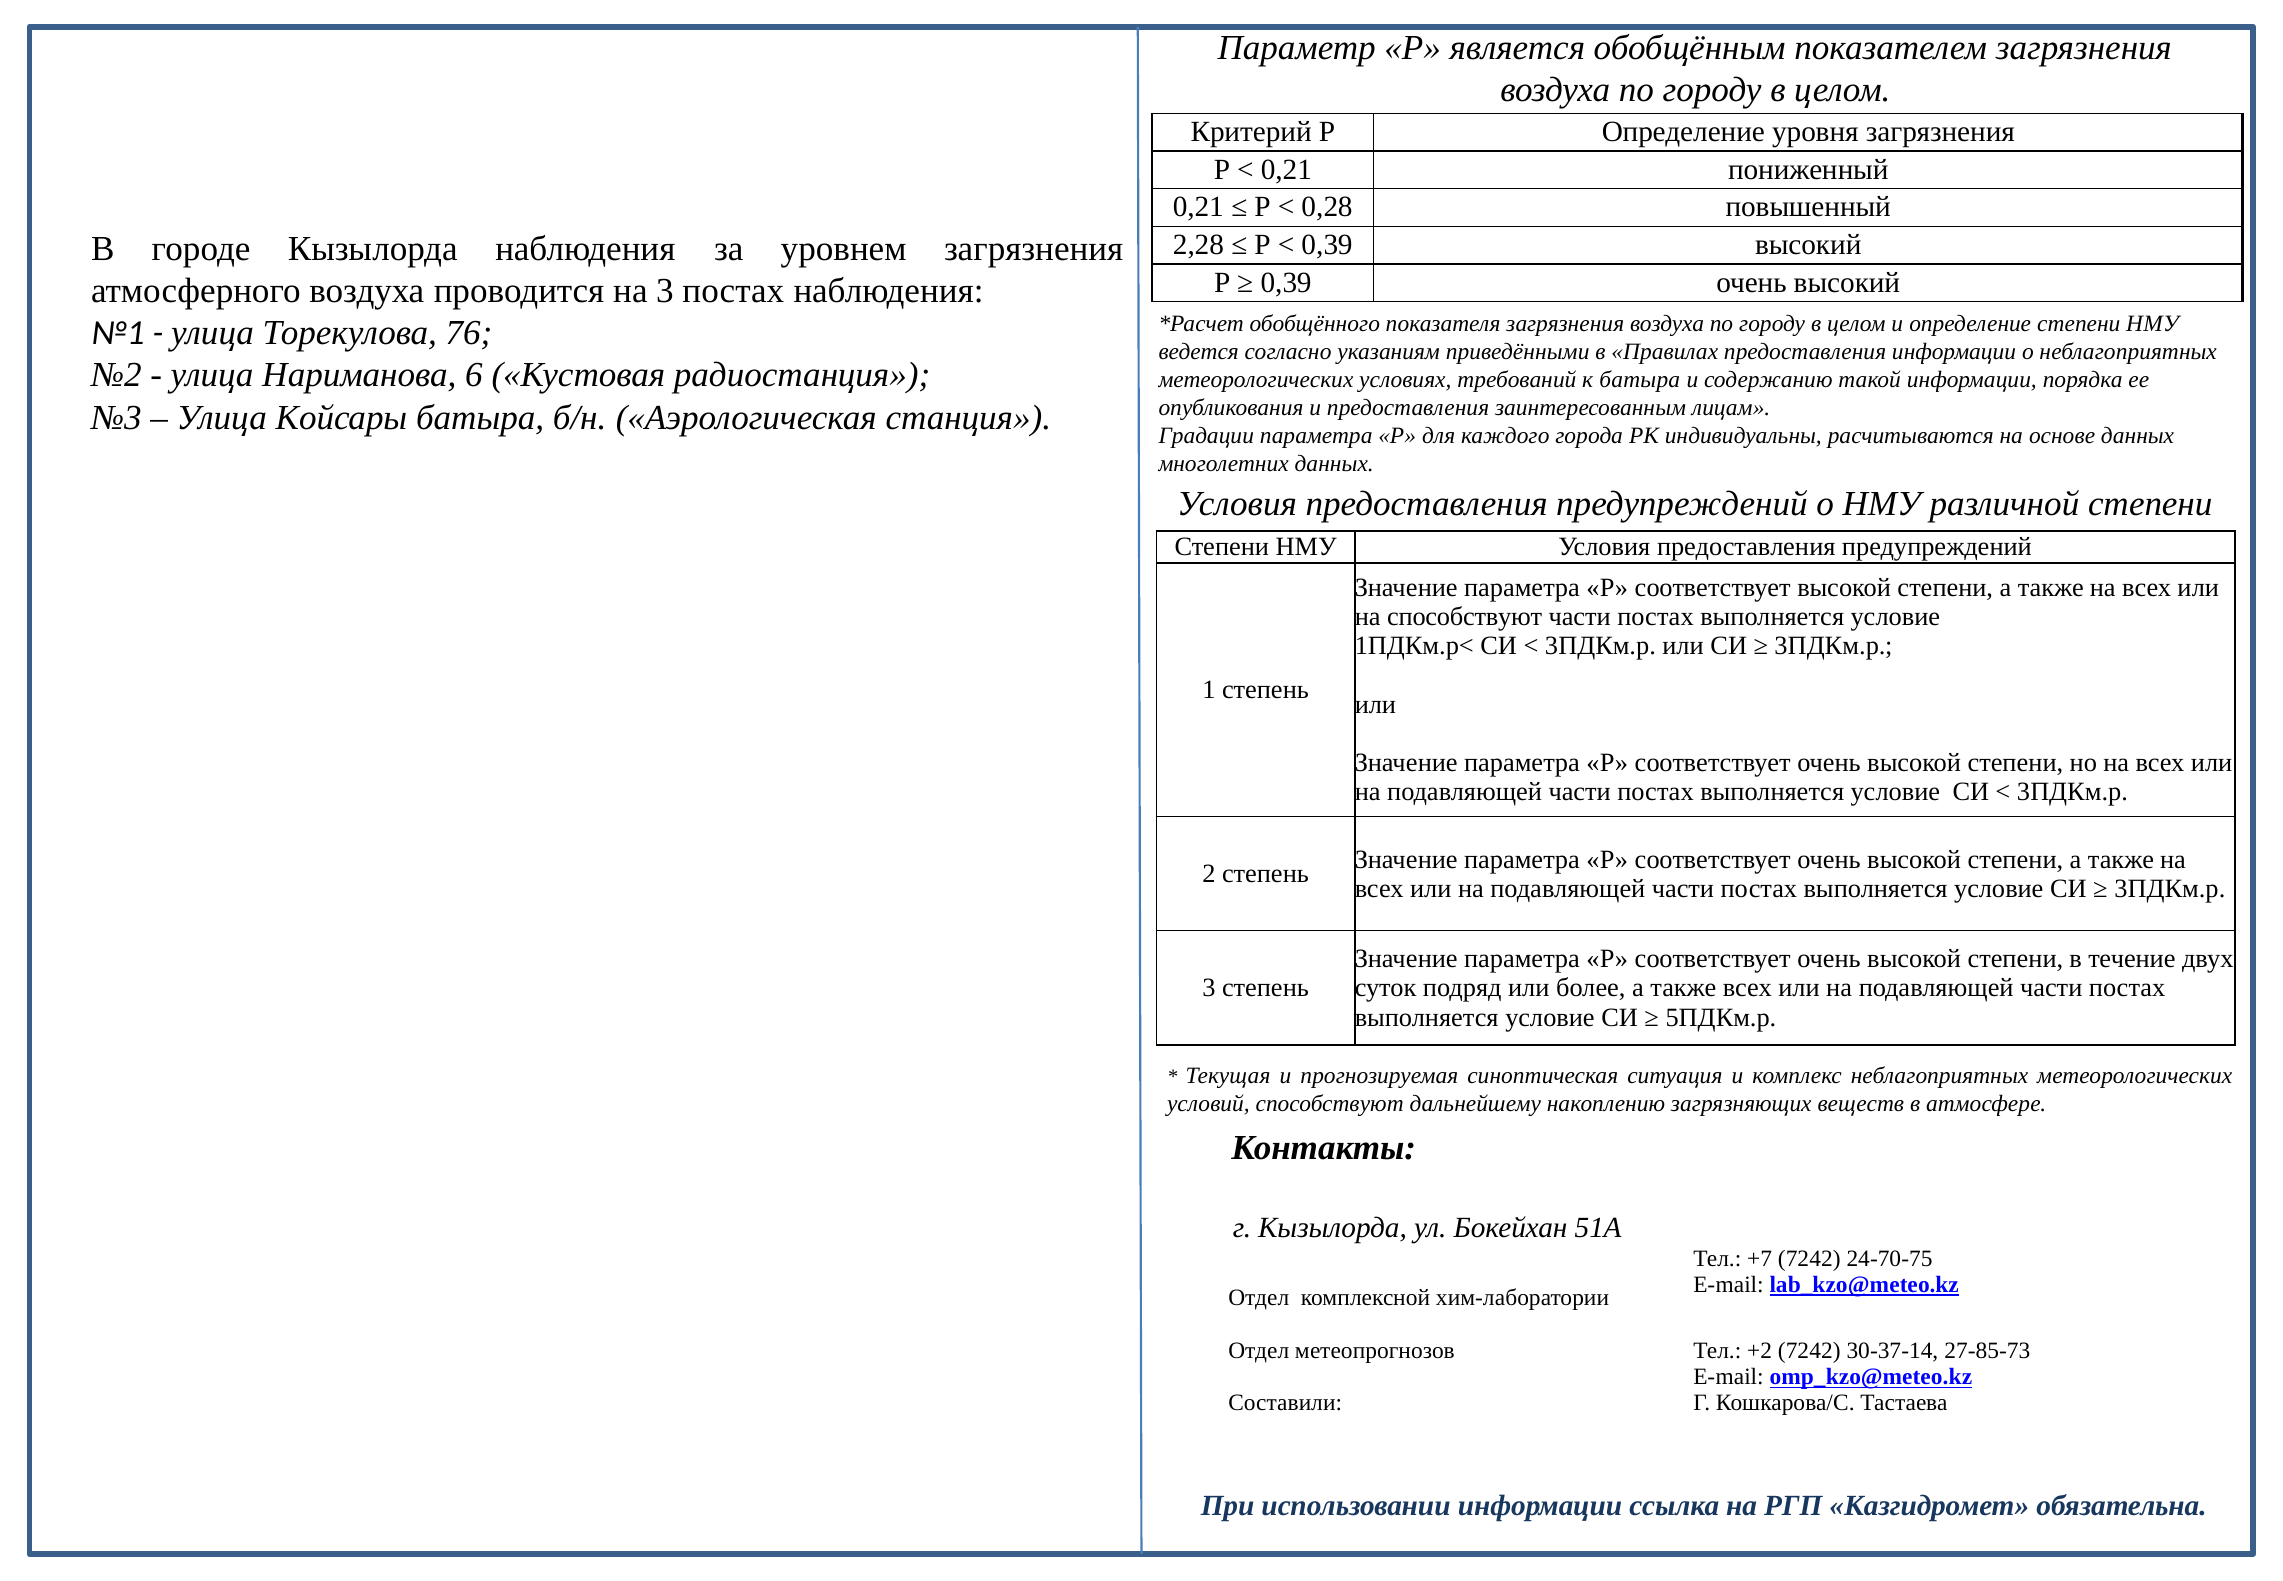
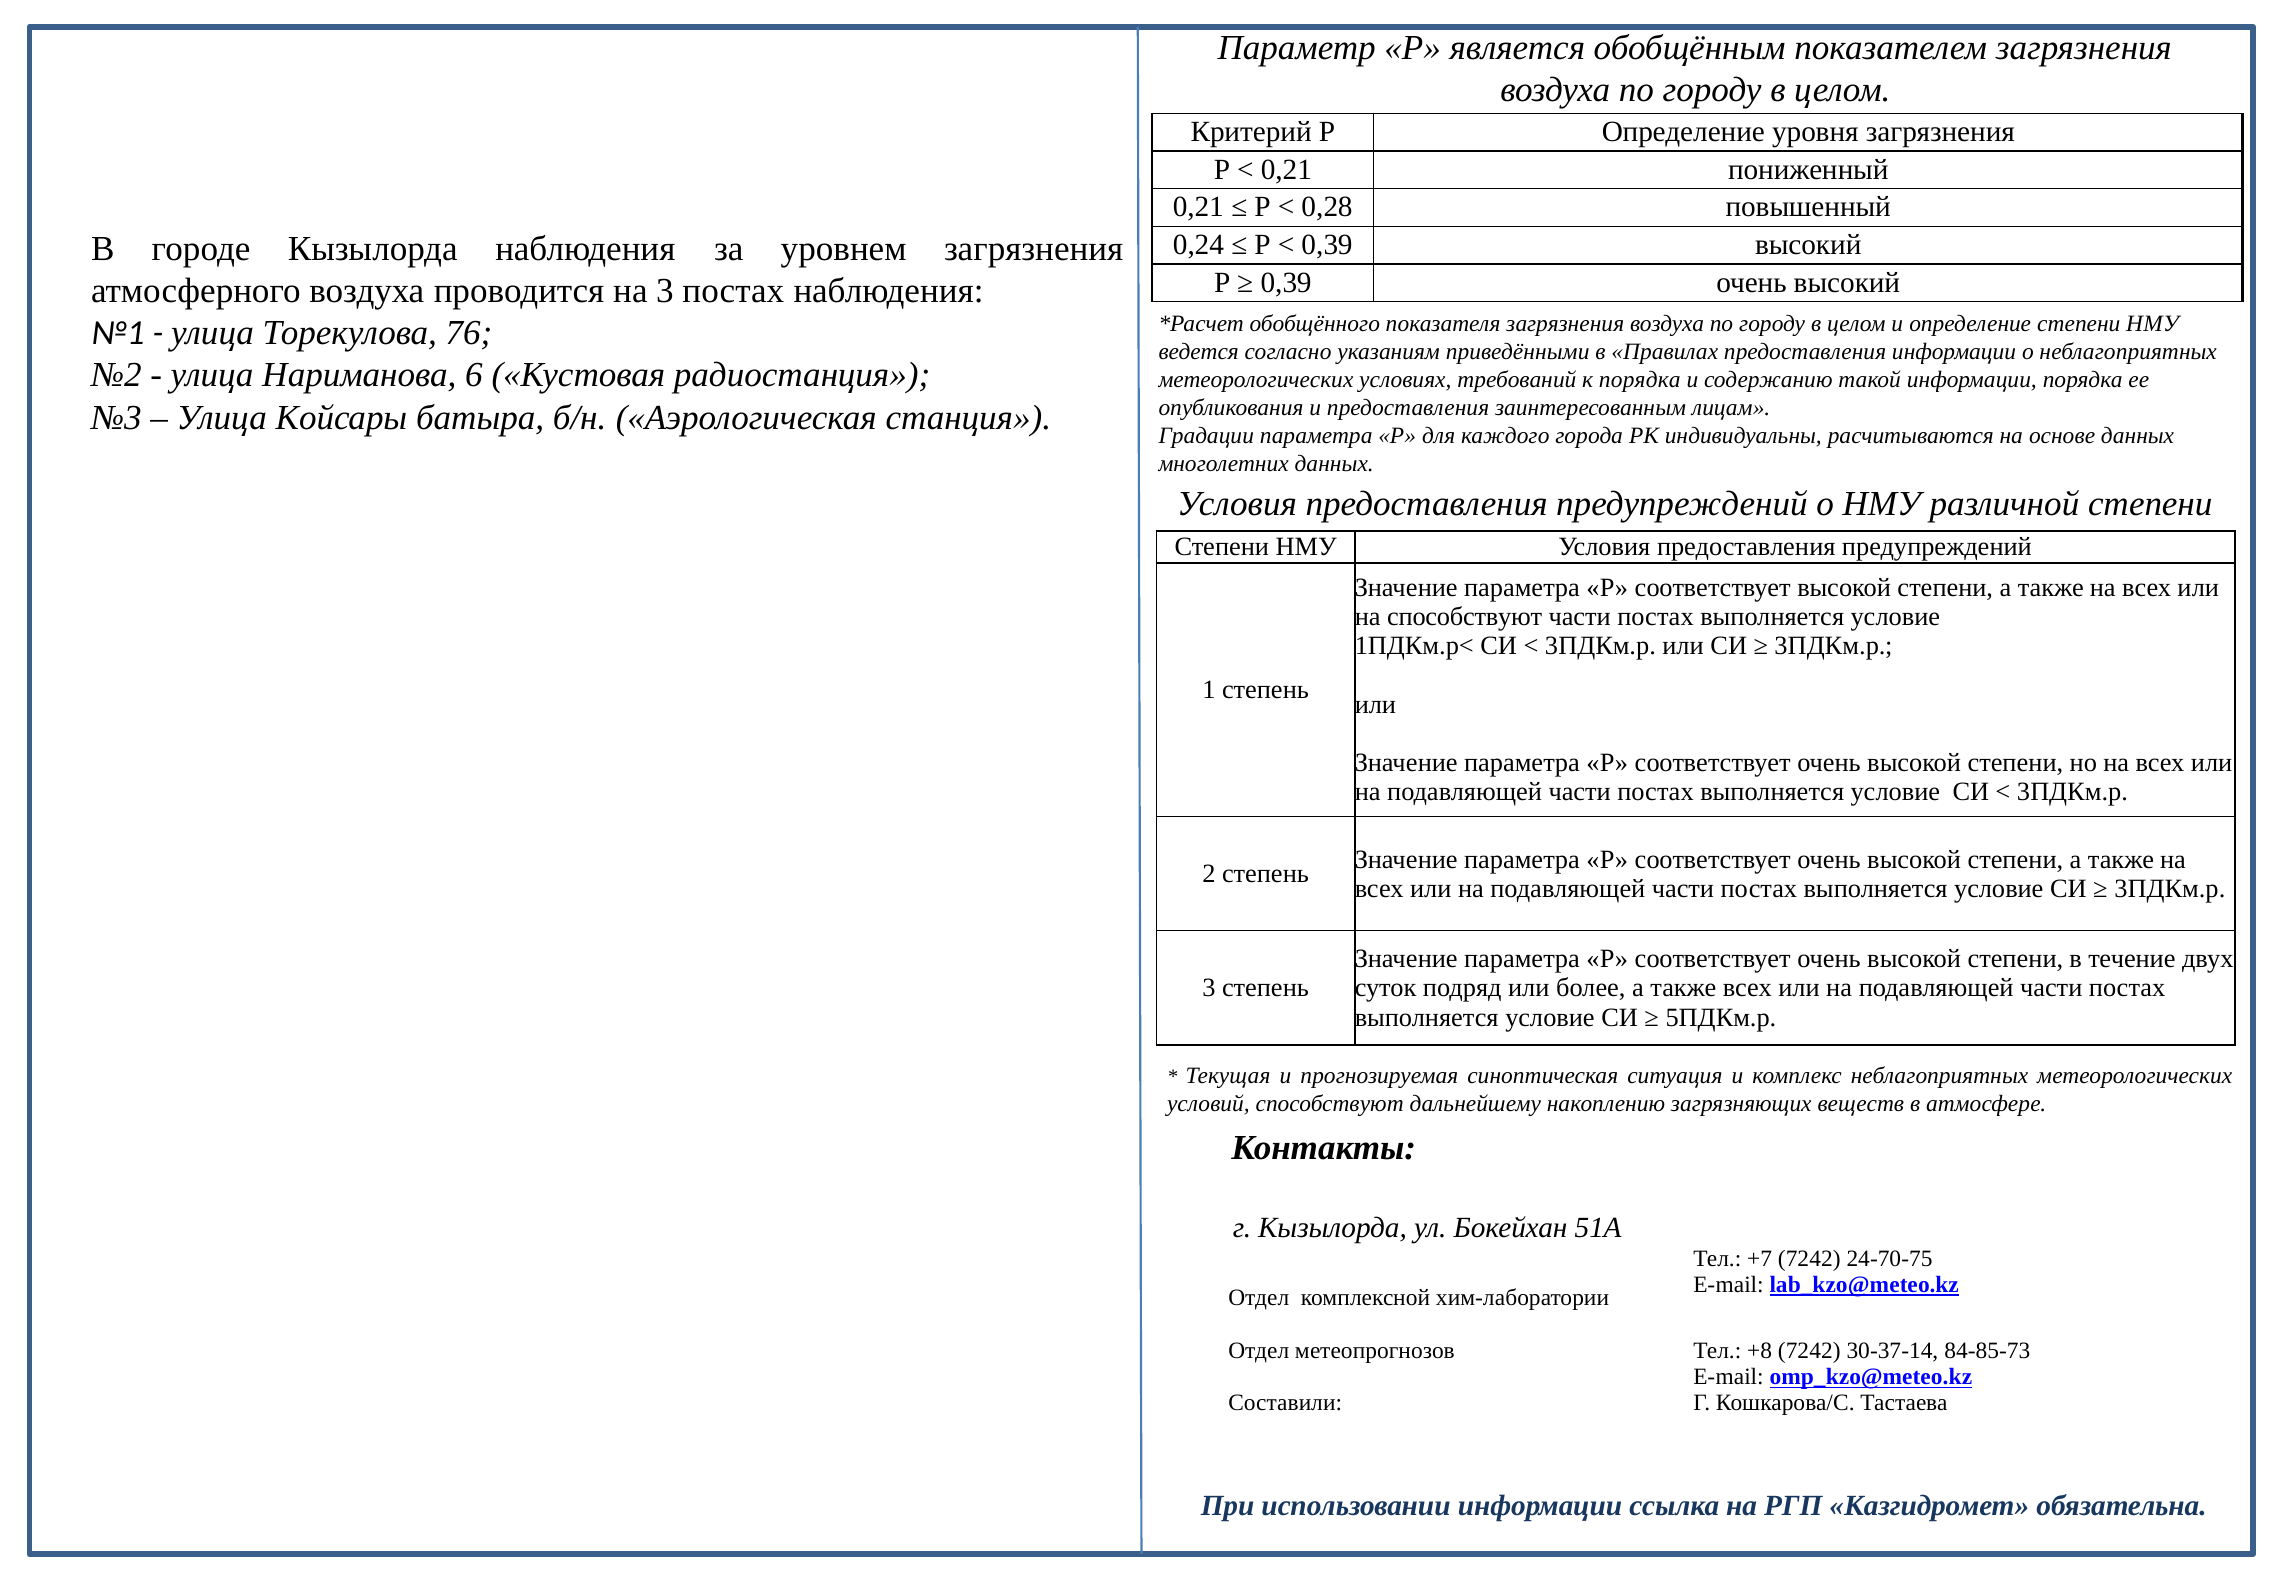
2,28: 2,28 -> 0,24 (1198, 245)
к батыра: батыра -> порядка (1640, 380)
+2: +2 -> +8 (1760, 1351)
27-85-73: 27-85-73 -> 84-85-73 (1987, 1351)
